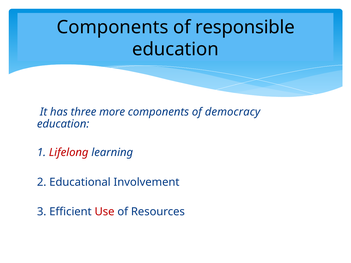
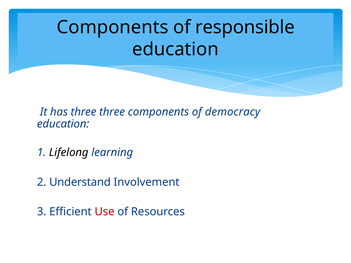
three more: more -> three (112, 112)
Lifelong colour: red -> black (69, 152)
Educational: Educational -> Understand (80, 182)
